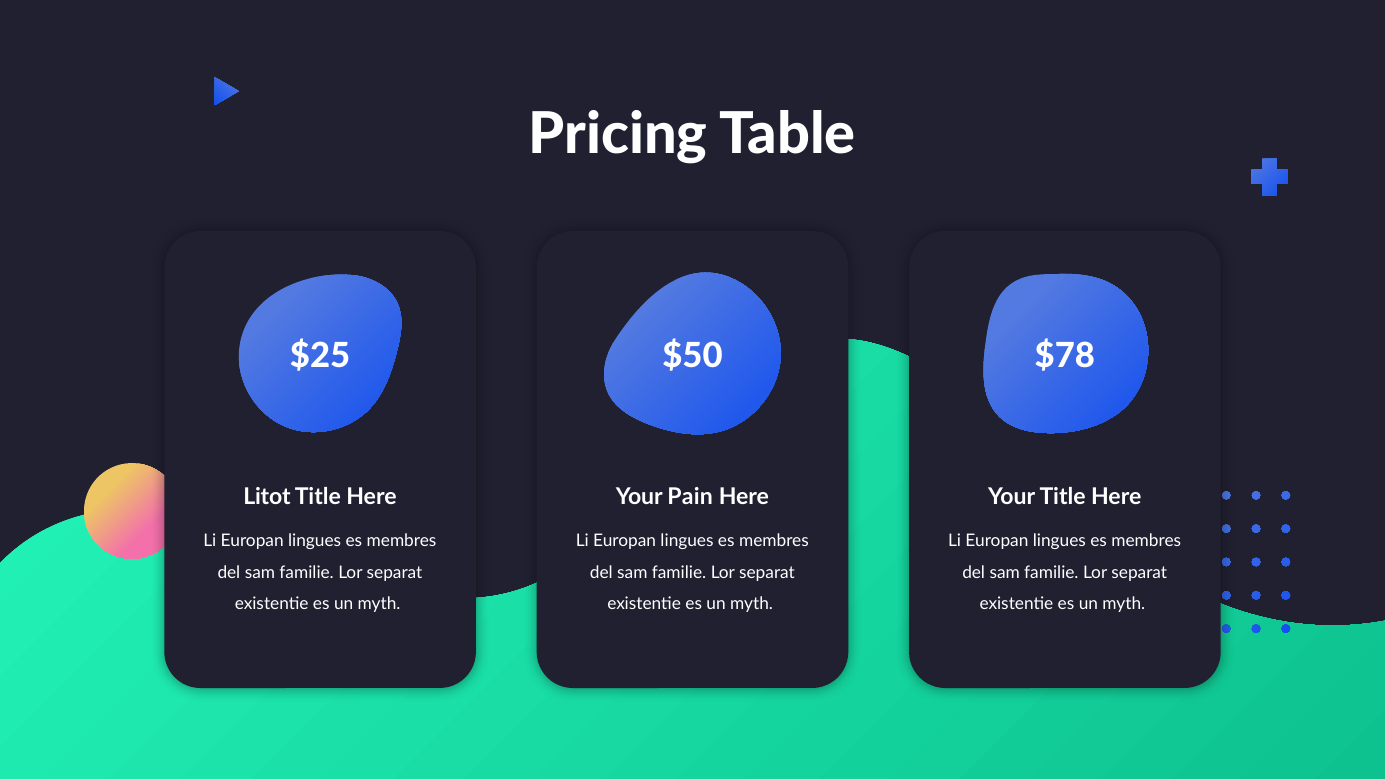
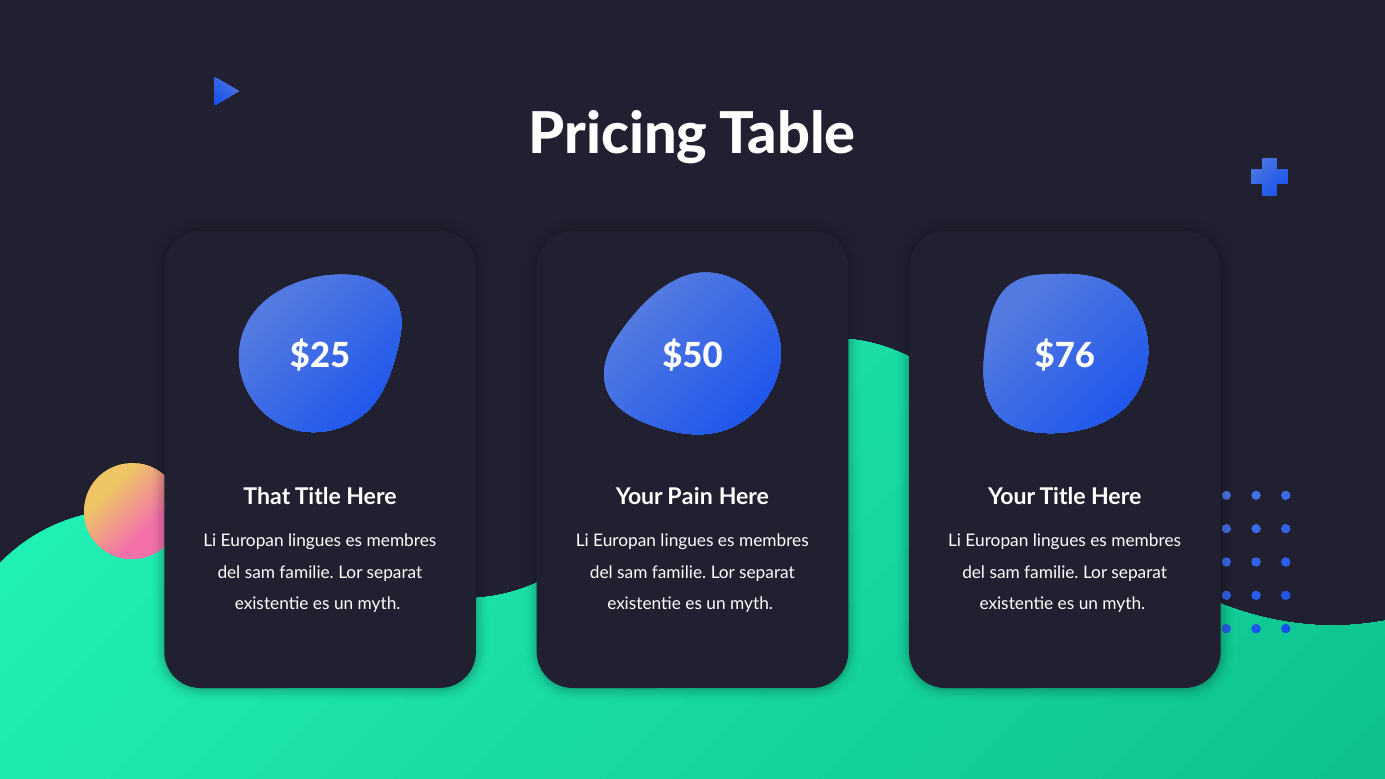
$78: $78 -> $76 (1065, 356)
Litot: Litot -> That (267, 497)
